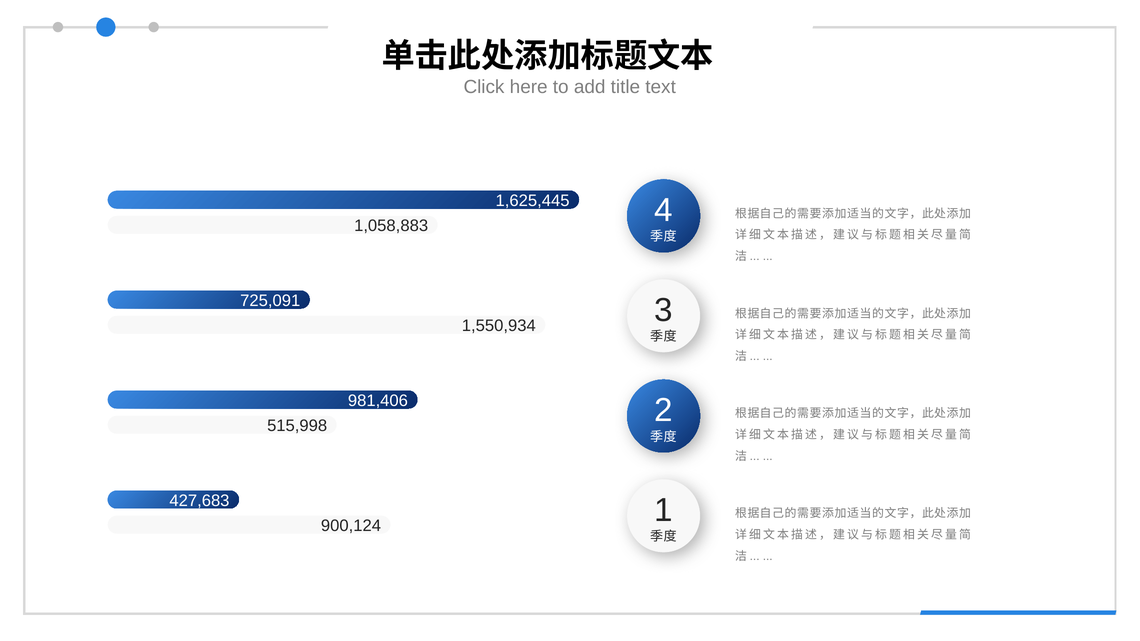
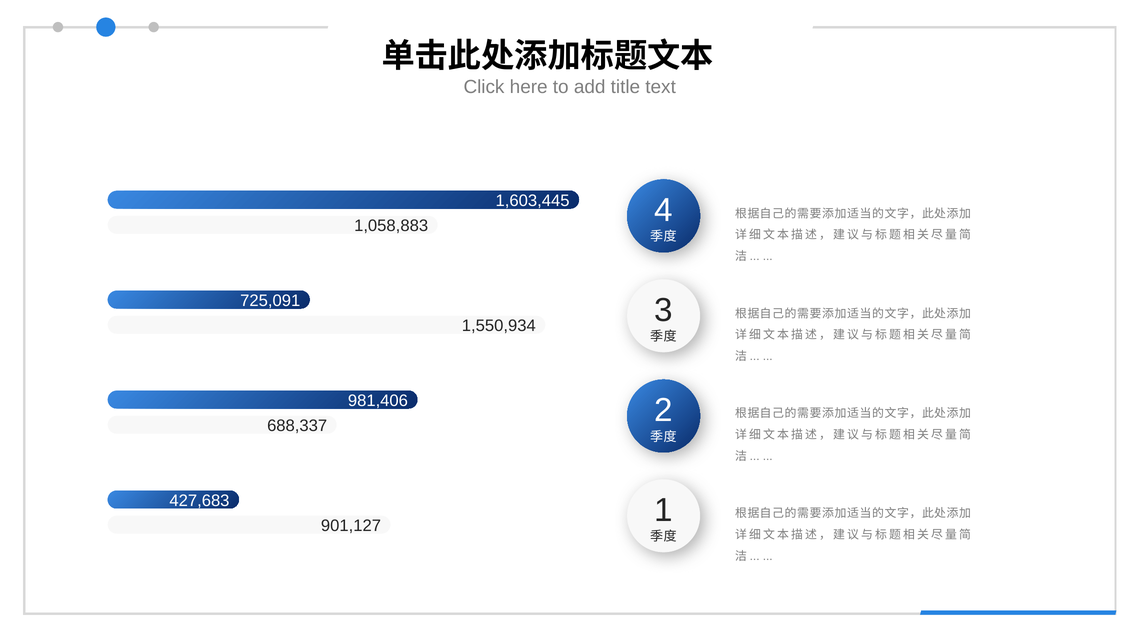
1,625,445: 1,625,445 -> 1,603,445 (533, 201)
515,998: 515,998 -> 688,337 (297, 426)
900,124: 900,124 -> 901,127 (351, 526)
